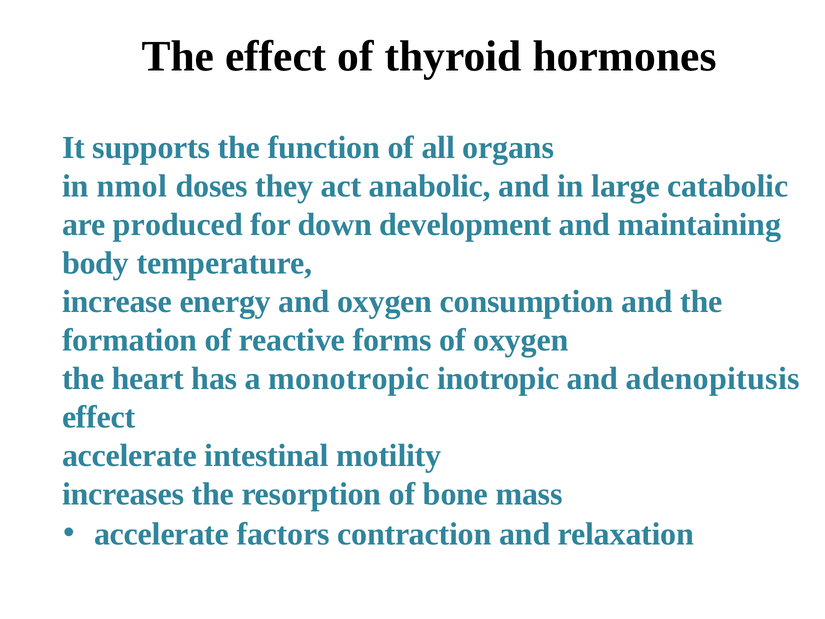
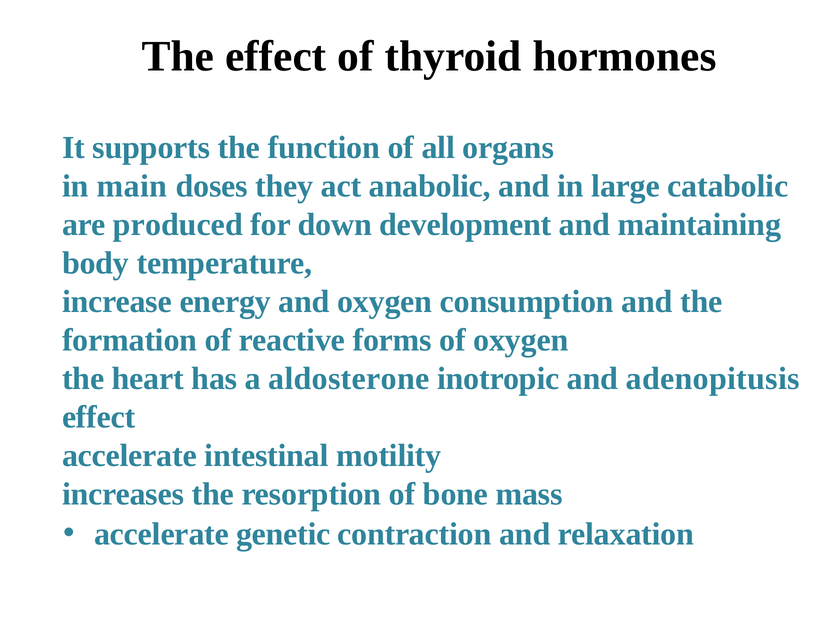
nmol: nmol -> main (132, 186)
monotropic: monotropic -> aldosterone (349, 379)
factors: factors -> genetic (283, 534)
